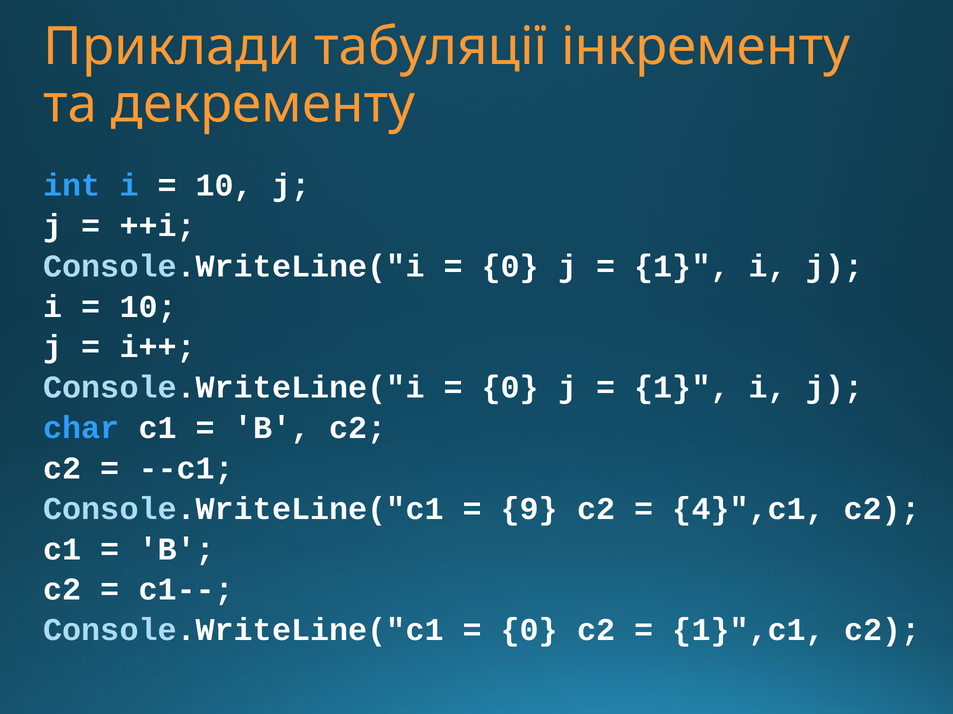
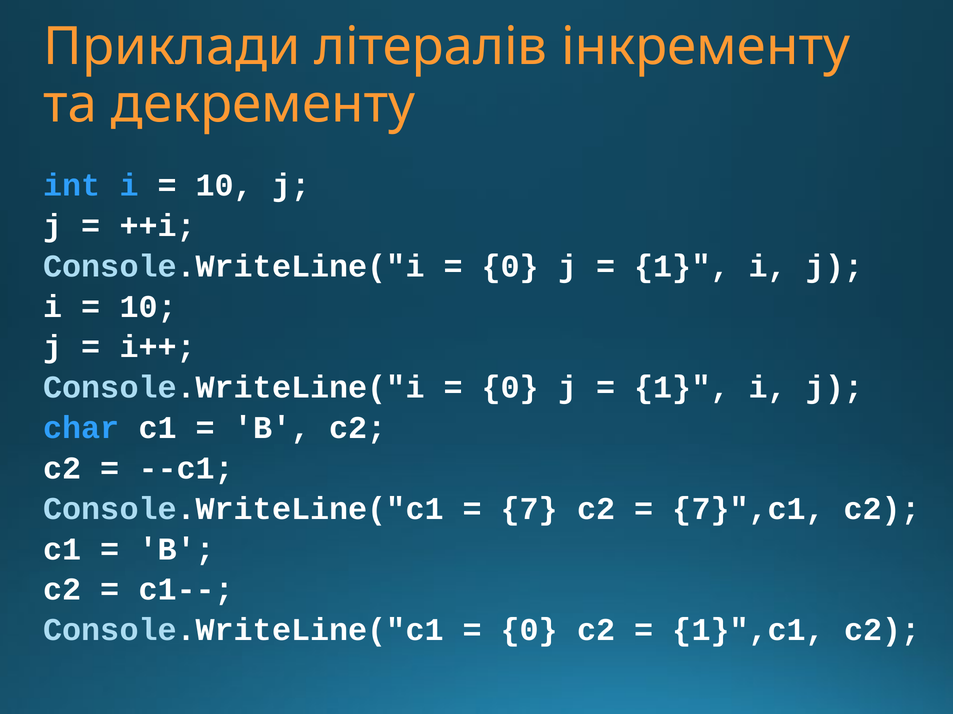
табуляції: табуляції -> літералів (431, 47)
9: 9 -> 7 (529, 509)
4}",c1: 4}",c1 -> 7}",c1 (749, 509)
